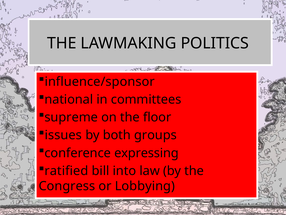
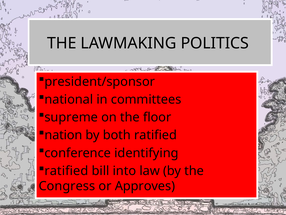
influence/sponsor: influence/sponsor -> president/sponsor (100, 81)
issues: issues -> nation (63, 135)
both groups: groups -> ratified (155, 135)
expressing: expressing -> identifying (146, 153)
Lobbying: Lobbying -> Approves (145, 186)
